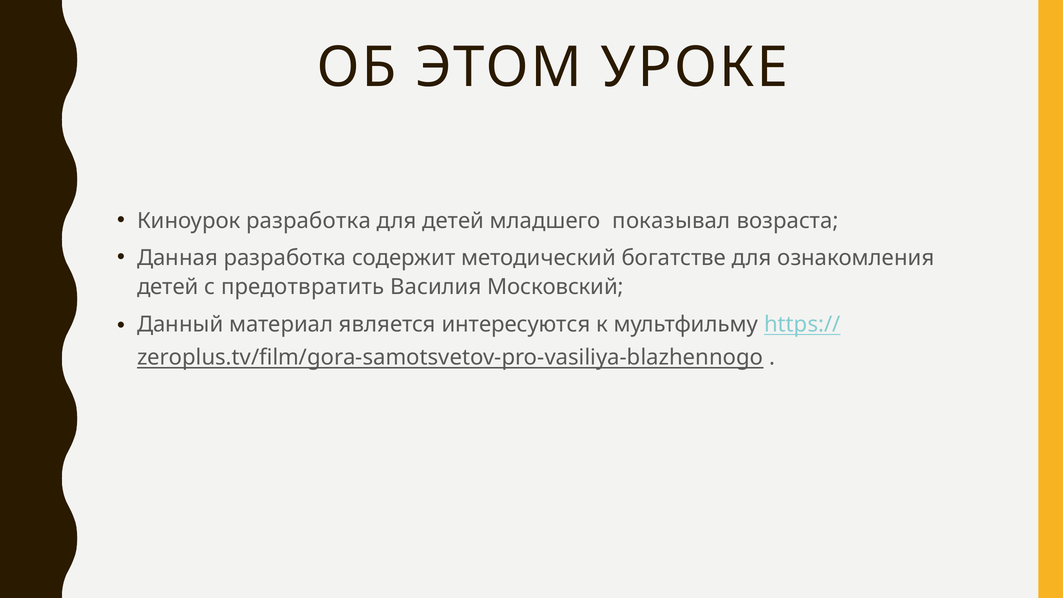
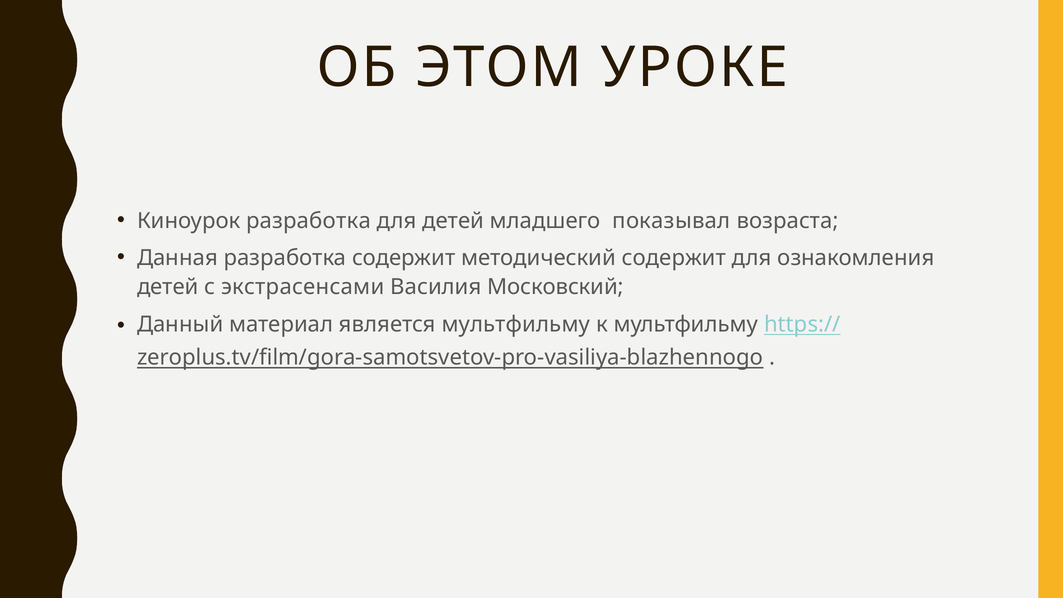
методический богатстве: богатстве -> содержит (674, 258)
предотвратить: предотвратить -> экстрасенсами (303, 287)
является интересуются: интересуются -> мультфильму (516, 324)
